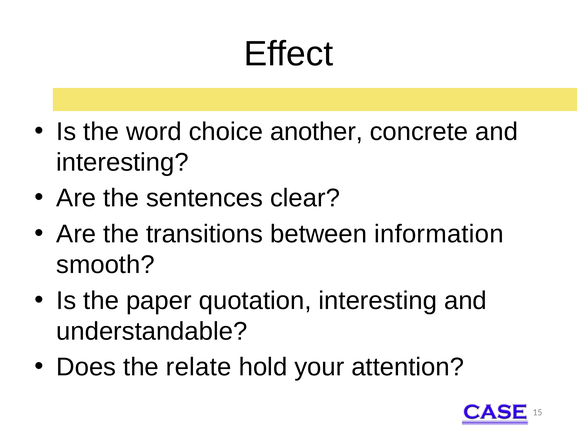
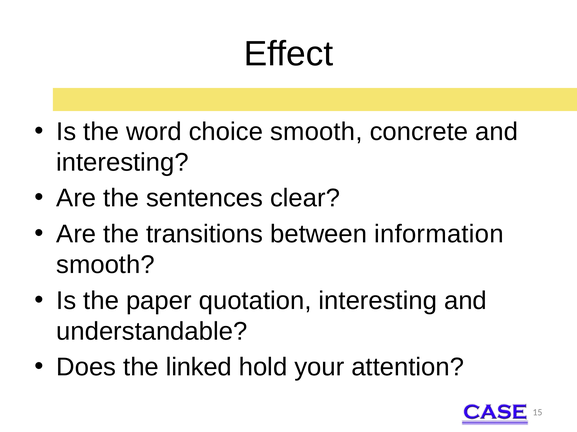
choice another: another -> smooth (316, 132)
relate: relate -> linked (199, 368)
